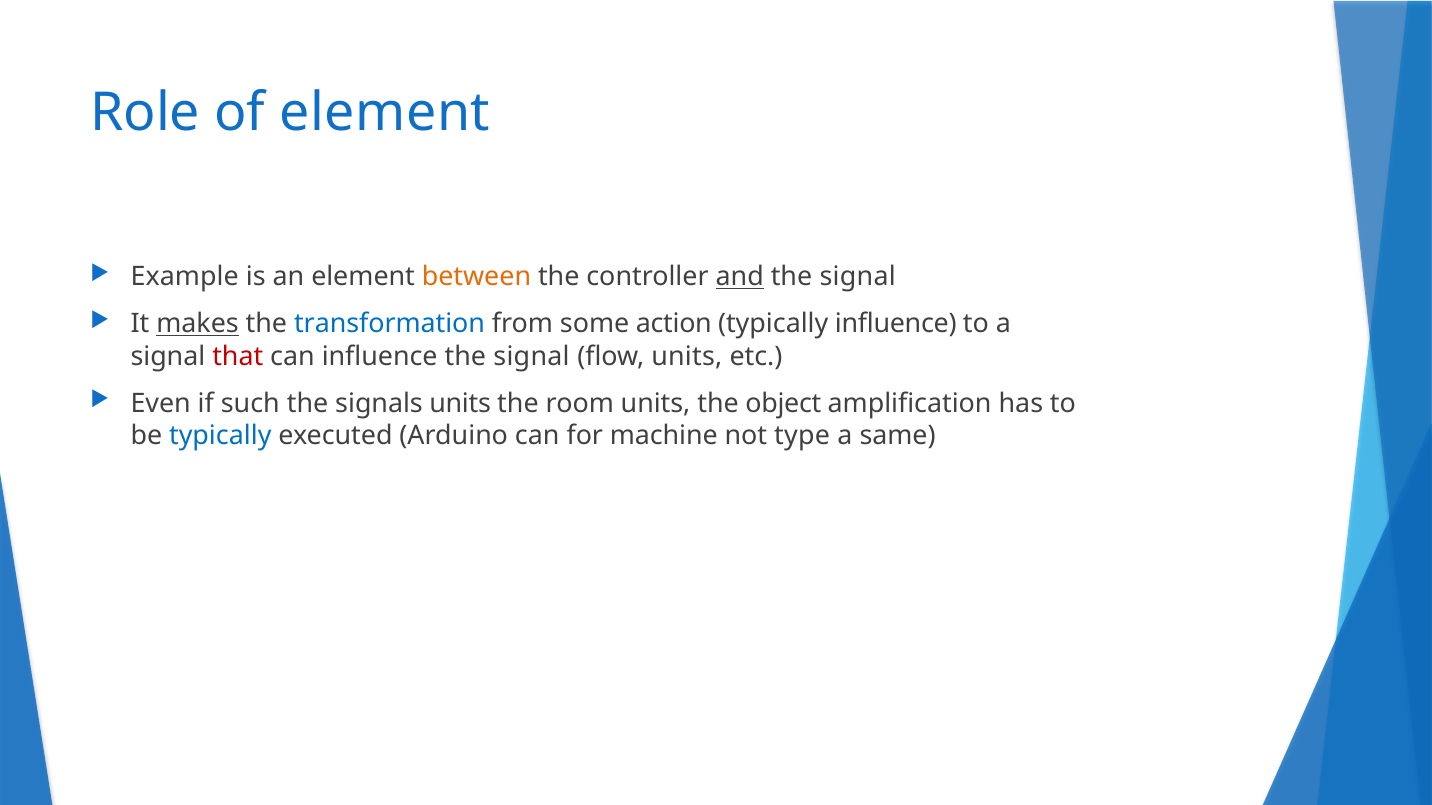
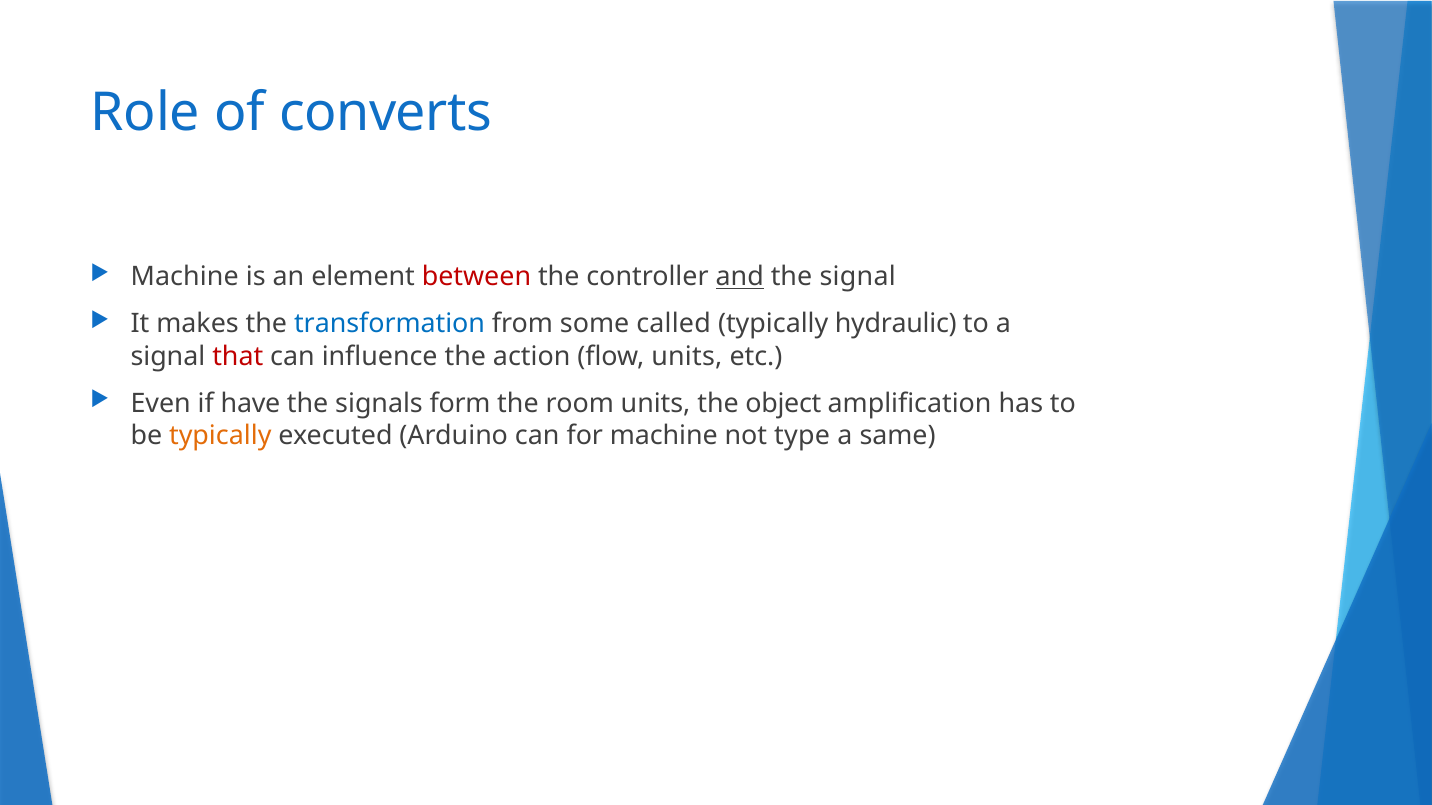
of element: element -> converts (386, 113)
Example: Example -> Machine (185, 277)
between colour: orange -> red (476, 277)
makes underline: present -> none (198, 324)
action: action -> called (674, 324)
typically influence: influence -> hydraulic (896, 324)
influence the signal: signal -> action (532, 357)
such: such -> have (250, 404)
signals units: units -> form (460, 404)
typically colour: blue -> orange (220, 436)
